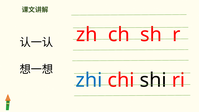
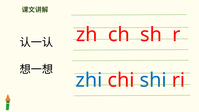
shi colour: black -> blue (153, 80)
